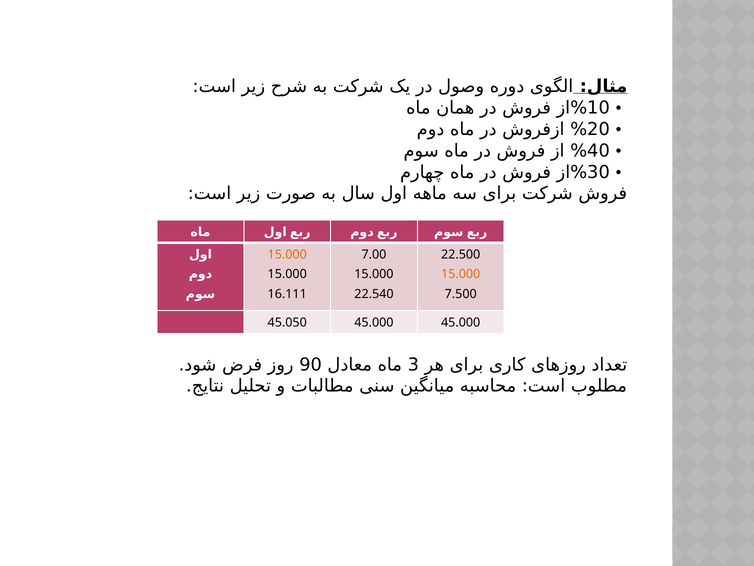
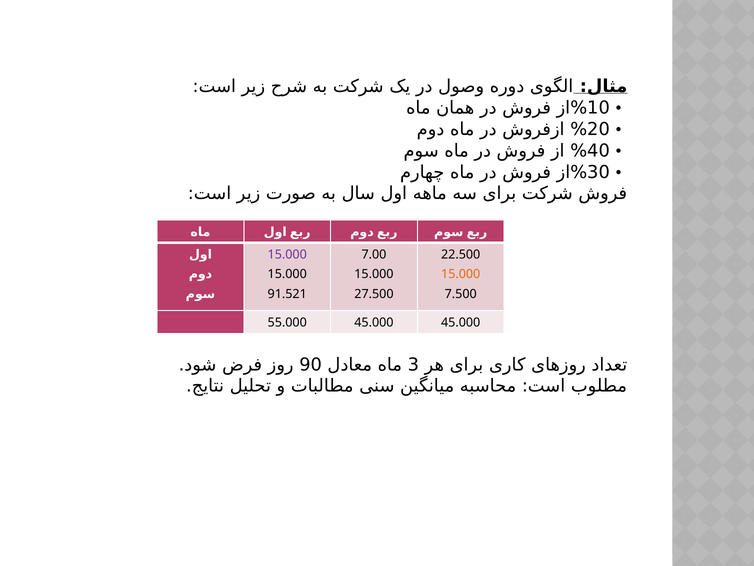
15.000 colour: orange -> purple (287, 254)
16.111: 16.111 -> 91.521 (287, 294)
22.540: 22.540 -> 27.500 (374, 294)
45.050: 45.050 -> 55.000 (287, 322)
